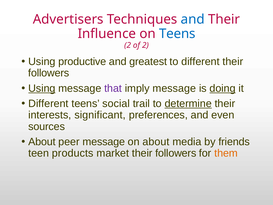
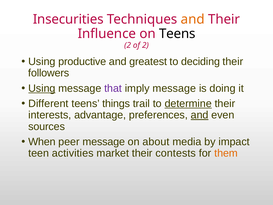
Advertisers: Advertisers -> Insecurities (68, 19)
and colour: blue -> orange (193, 19)
Teens colour: blue -> black (177, 34)
to different: different -> deciding (201, 62)
doing underline: present -> none (223, 88)
social: social -> things (116, 103)
significant: significant -> advantage (100, 115)
and underline: none -> present (200, 115)
About: About -> When (42, 142)
friends: friends -> impact (234, 142)
products: products -> activities (73, 153)
market their followers: followers -> contests (176, 153)
